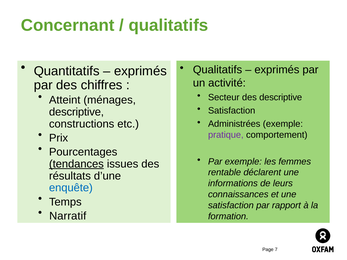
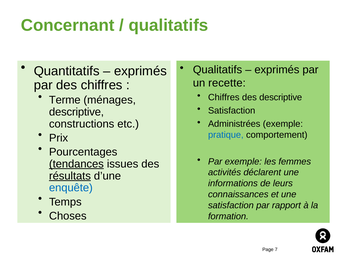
activité: activité -> recette (227, 83)
Secteur: Secteur -> Chiffres (224, 97)
Atteint: Atteint -> Terme (65, 100)
pratique colour: purple -> blue (226, 135)
rentable: rentable -> activités (225, 173)
résultats underline: none -> present (70, 176)
Narratif: Narratif -> Choses (68, 216)
